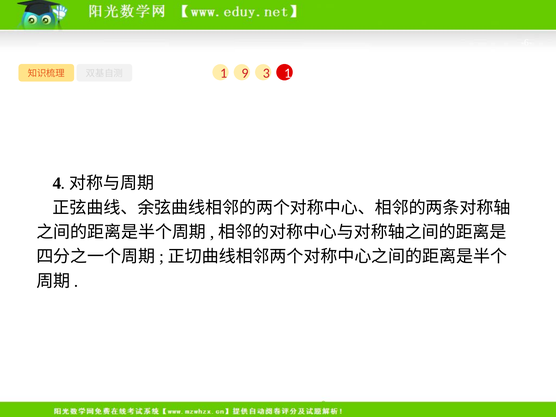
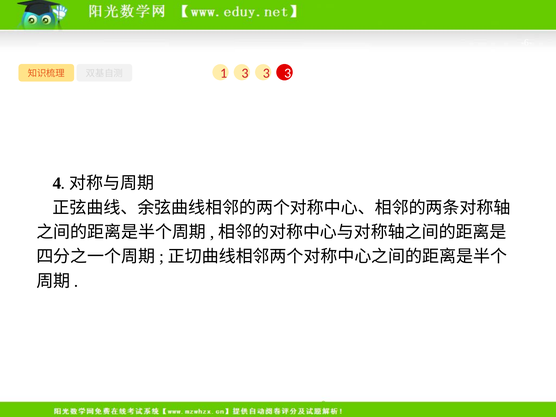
9: 9 -> 3 (245, 73)
1: 1 -> 3 (288, 73)
